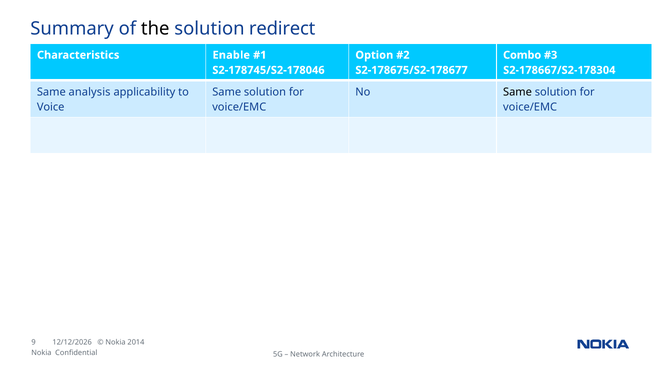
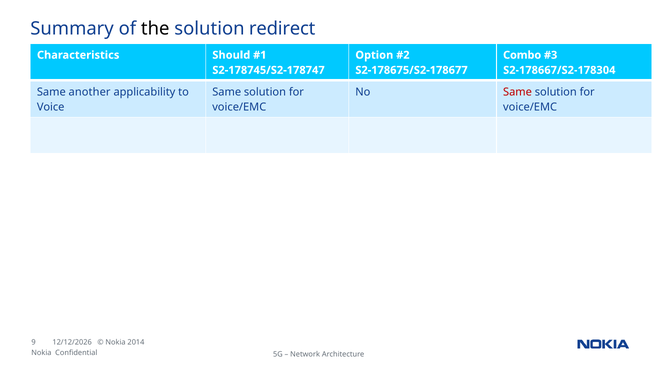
Enable: Enable -> Should (231, 55)
S2-178745/S2-178046: S2-178745/S2-178046 -> S2-178745/S2-178747 (268, 70)
analysis: analysis -> another (90, 92)
Same colour: black -> red (518, 92)
